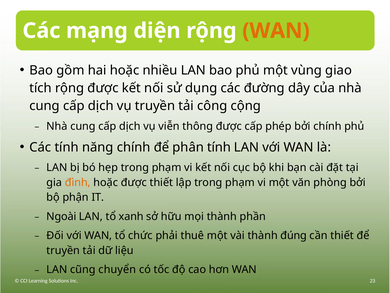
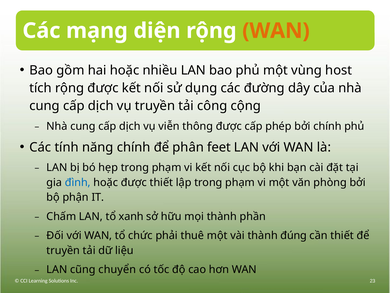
giao: giao -> host (339, 70)
phân tính: tính -> feet (219, 147)
đình colour: orange -> blue (78, 182)
Ngoài: Ngoài -> Chấm (61, 216)
